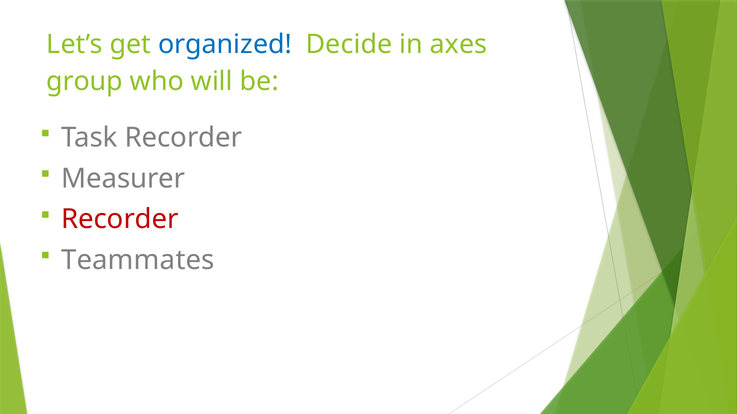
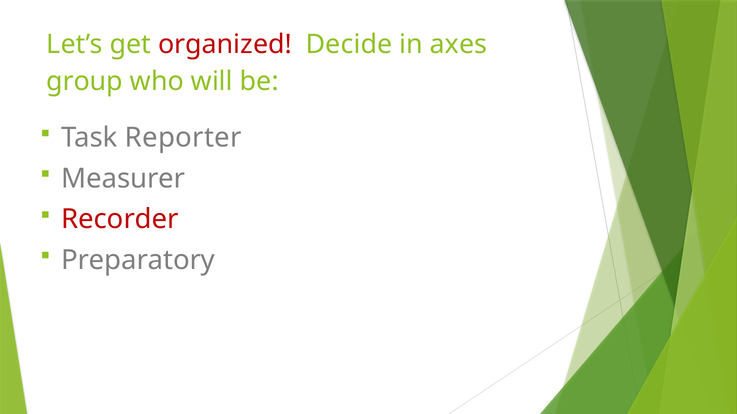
organized colour: blue -> red (225, 45)
Task Recorder: Recorder -> Reporter (183, 138)
Teammates: Teammates -> Preparatory (138, 260)
